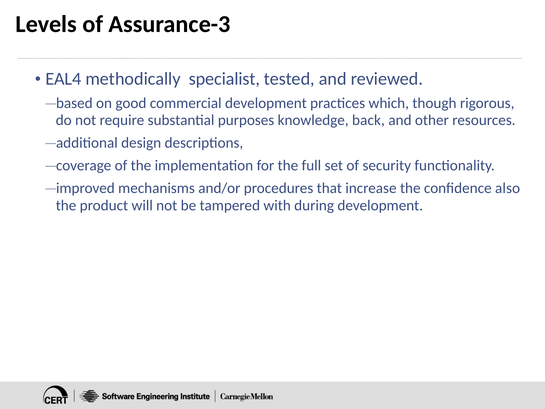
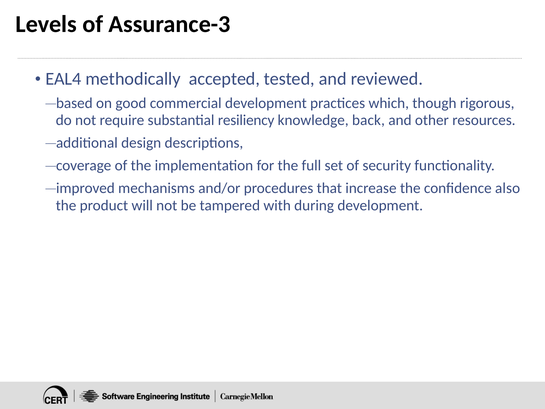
specialist: specialist -> accepted (224, 79)
purposes: purposes -> resiliency (246, 120)
